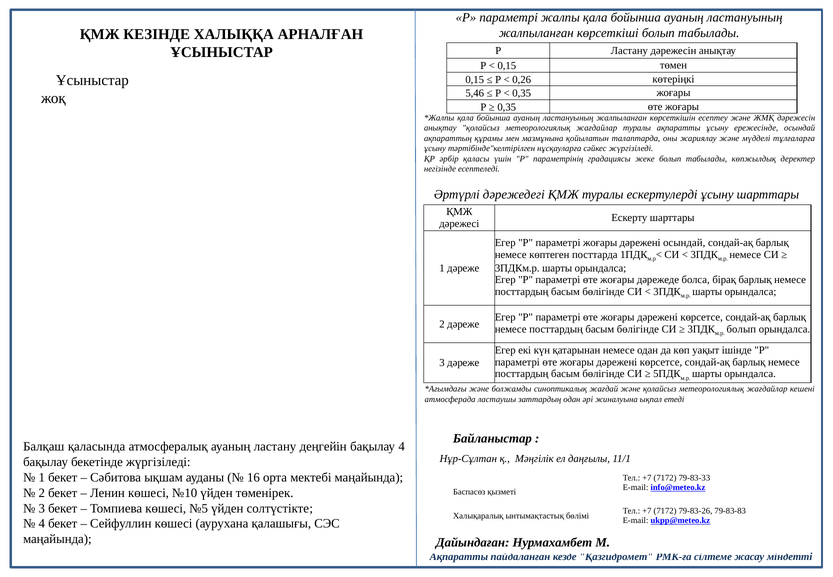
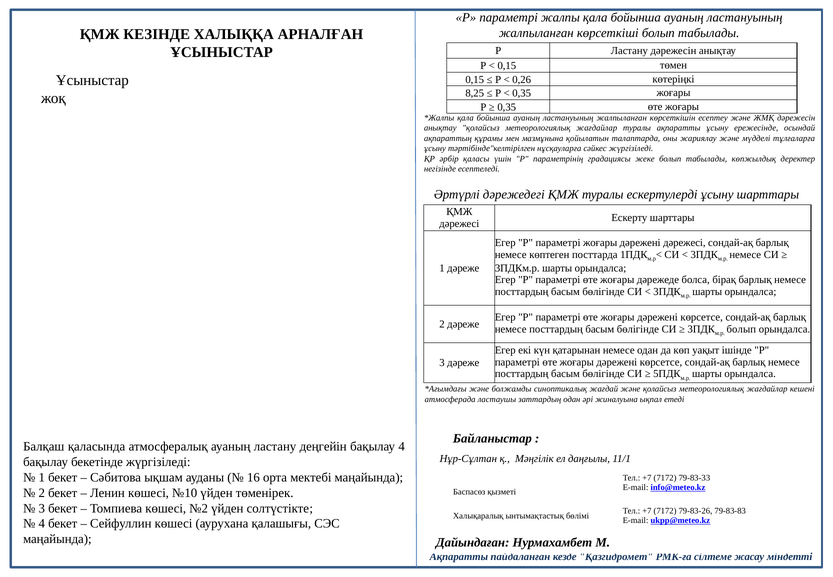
5,46: 5,46 -> 8,25 (475, 93)
дәрежені осындай: осындай -> дәрежесі (684, 243)
№5: №5 -> №2 (199, 508)
